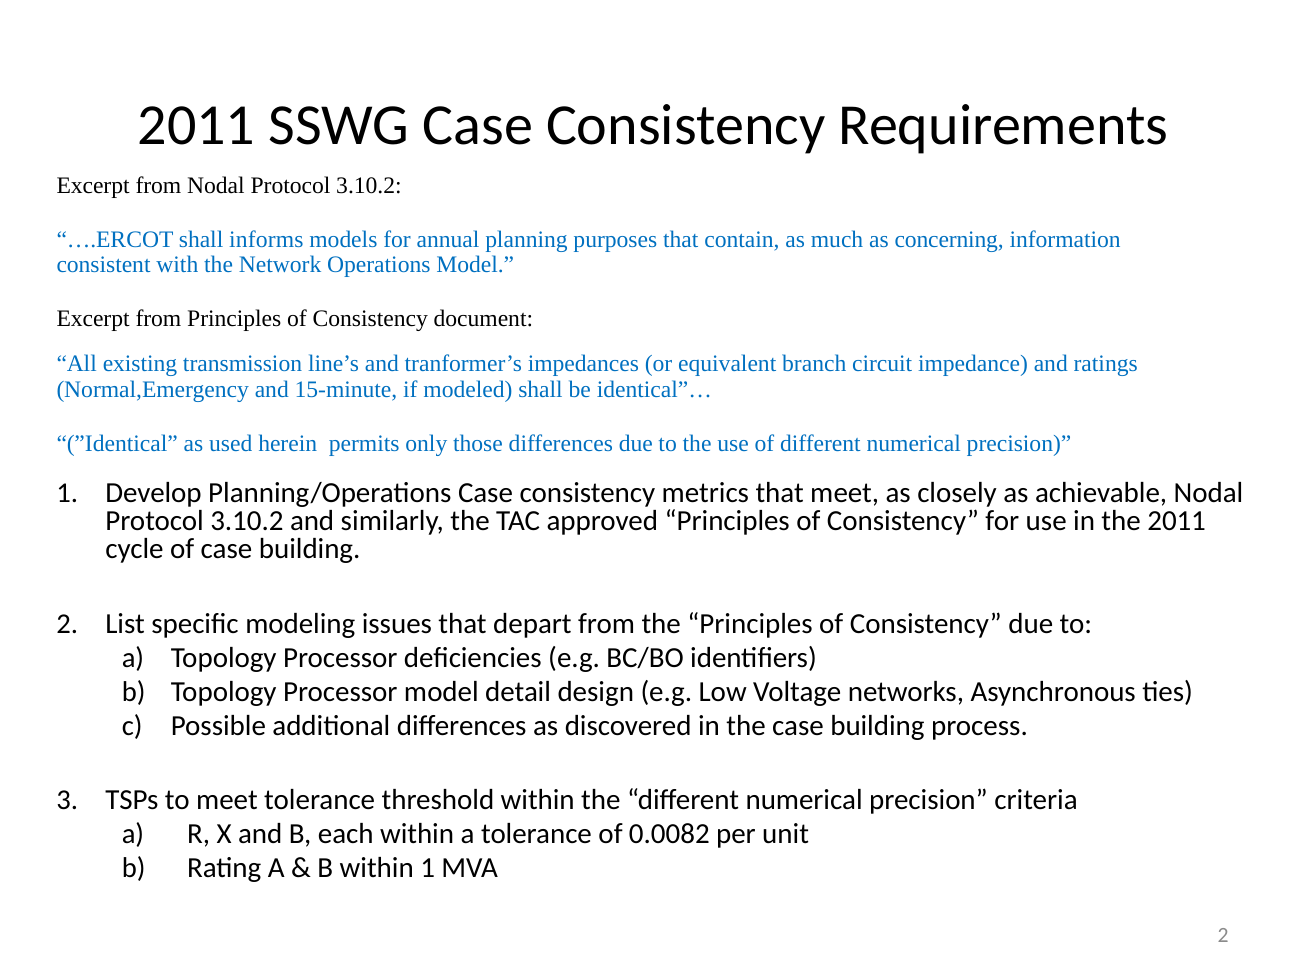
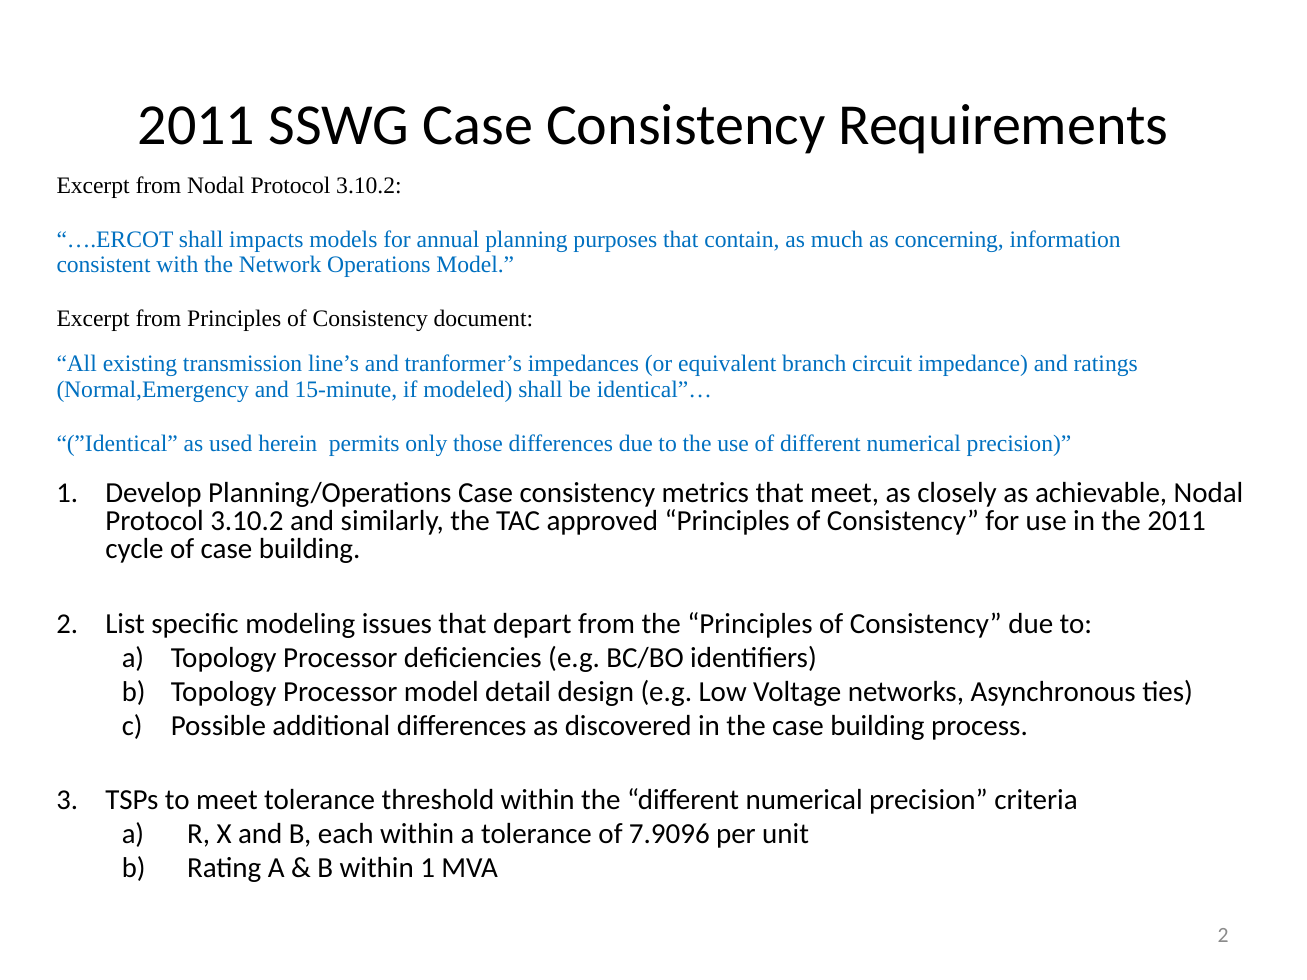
informs: informs -> impacts (266, 240)
0.0082: 0.0082 -> 7.9096 (669, 834)
